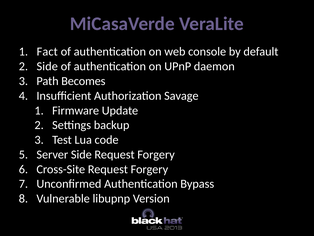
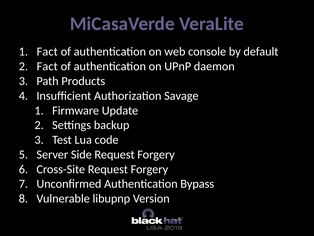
Side: Side -> Fact (47, 66)
Becomes: Becomes -> Products (83, 81)
